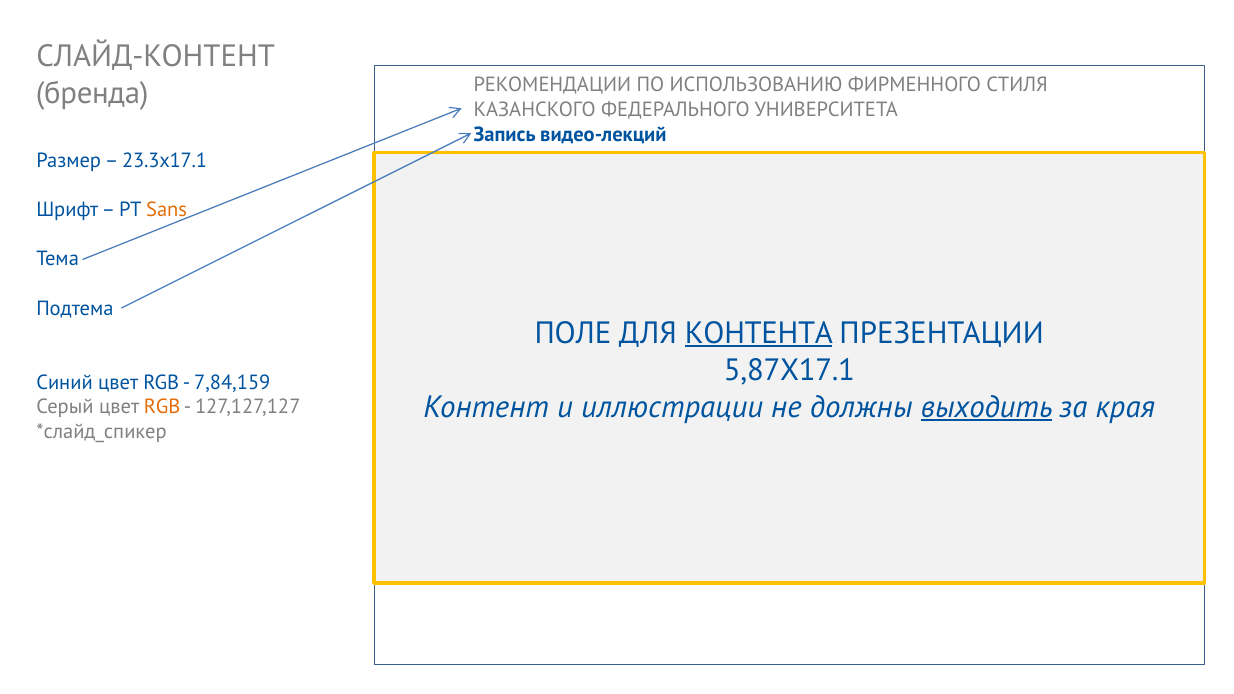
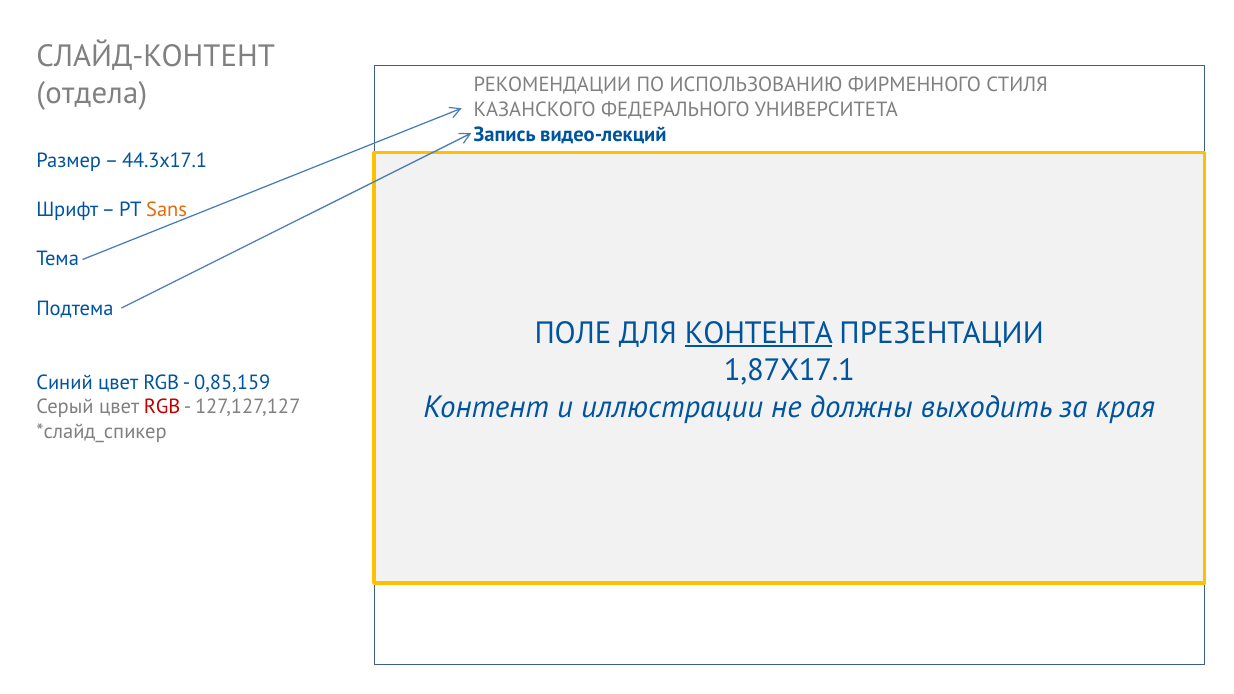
бренда: бренда -> отдела (92, 93)
23.3х17.1: 23.3х17.1 -> 44.3х17.1 (165, 160)
5,87Х17.1: 5,87Х17.1 -> 1,87Х17.1 (789, 370)
7,84,159: 7,84,159 -> 0,85,159 (232, 383)
выходить underline: present -> none (987, 407)
RGB colour: orange -> red (162, 407)
